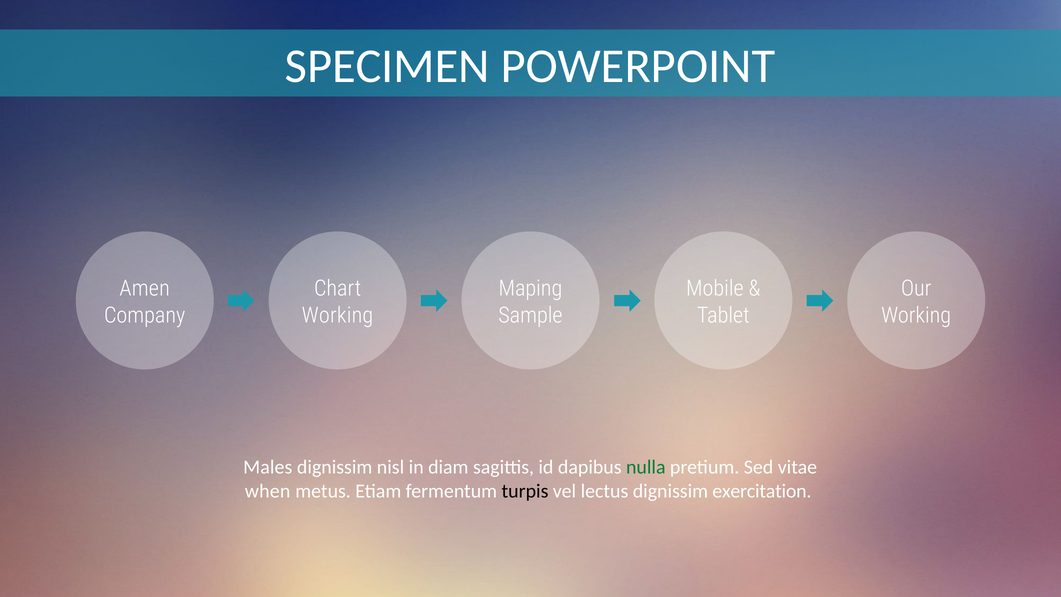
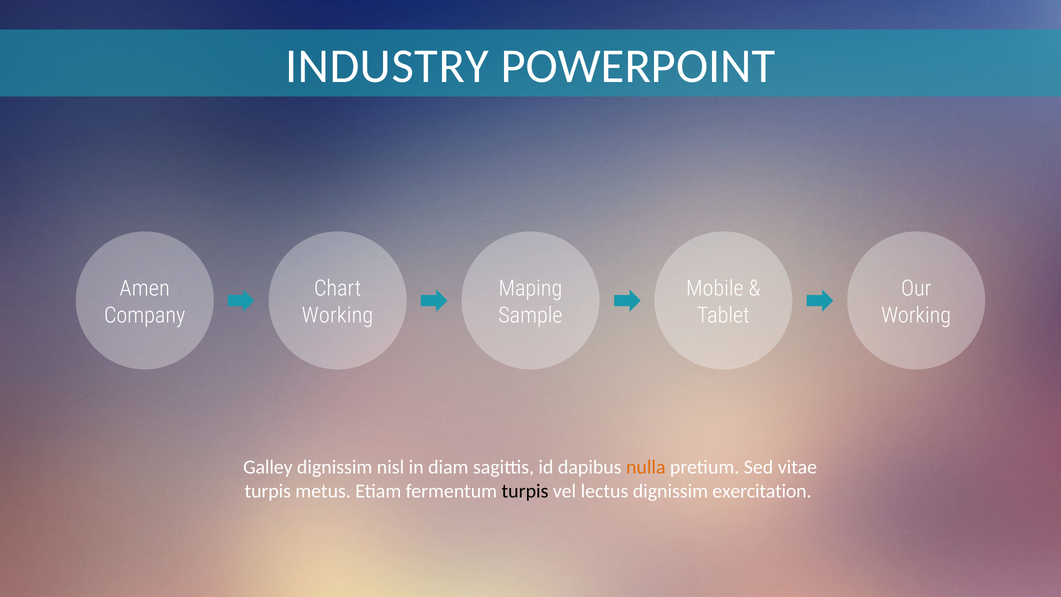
SPECIMEN: SPECIMEN -> INDUSTRY (387, 66)
Males: Males -> Galley (268, 467)
nulla colour: green -> orange (646, 467)
when: when -> turpis (268, 491)
